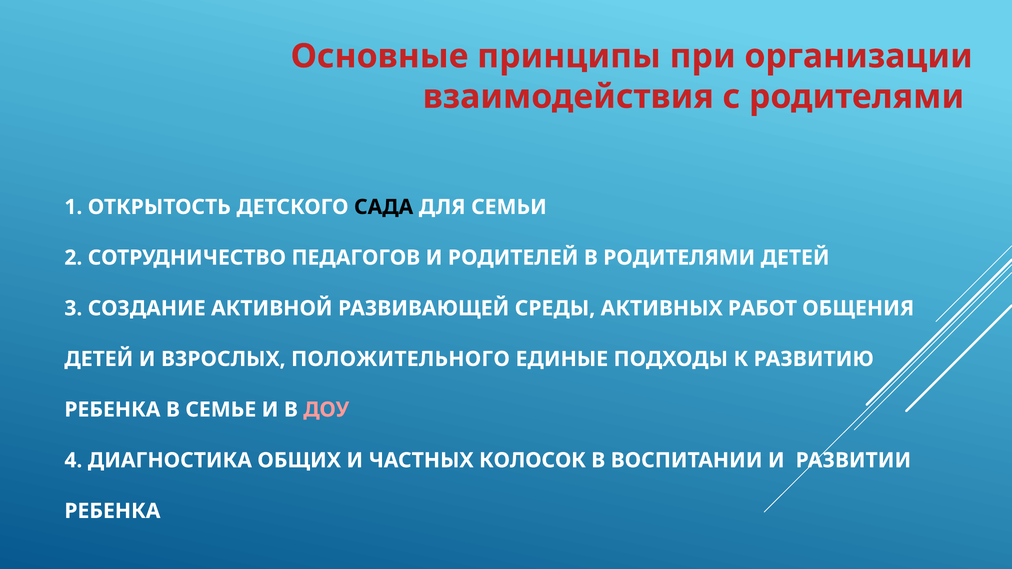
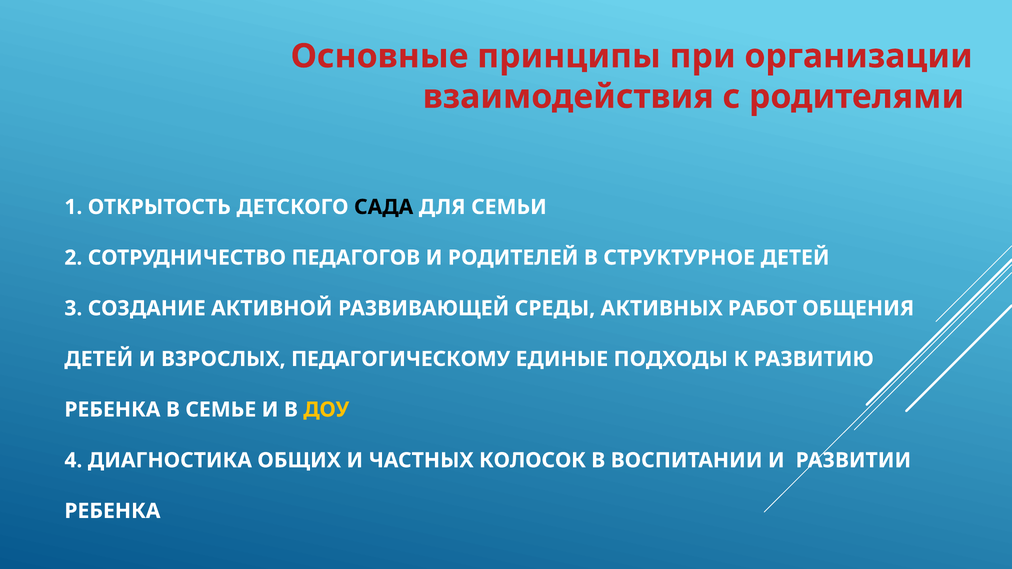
В РОДИТЕЛЯМИ: РОДИТЕЛЯМИ -> СТРУКТУРНОЕ (679, 258)
ПОЛОЖИТЕЛЬНОГО: ПОЛОЖИТЕЛЬНОГО -> ПЕДАГОГИЧЕСКОМУ (401, 359)
ДОУ colour: pink -> yellow (326, 410)
